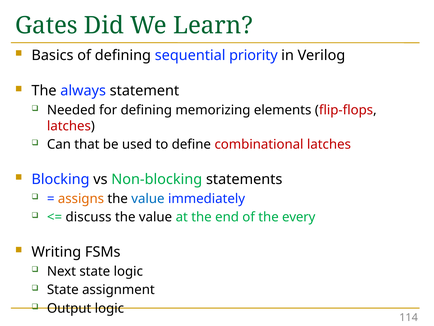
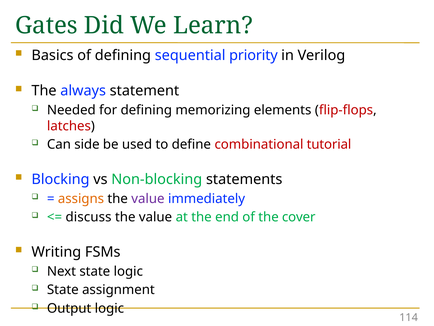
that: that -> side (87, 144)
combinational latches: latches -> tutorial (329, 144)
value colour: blue -> purple (148, 198)
every: every -> cover (299, 217)
